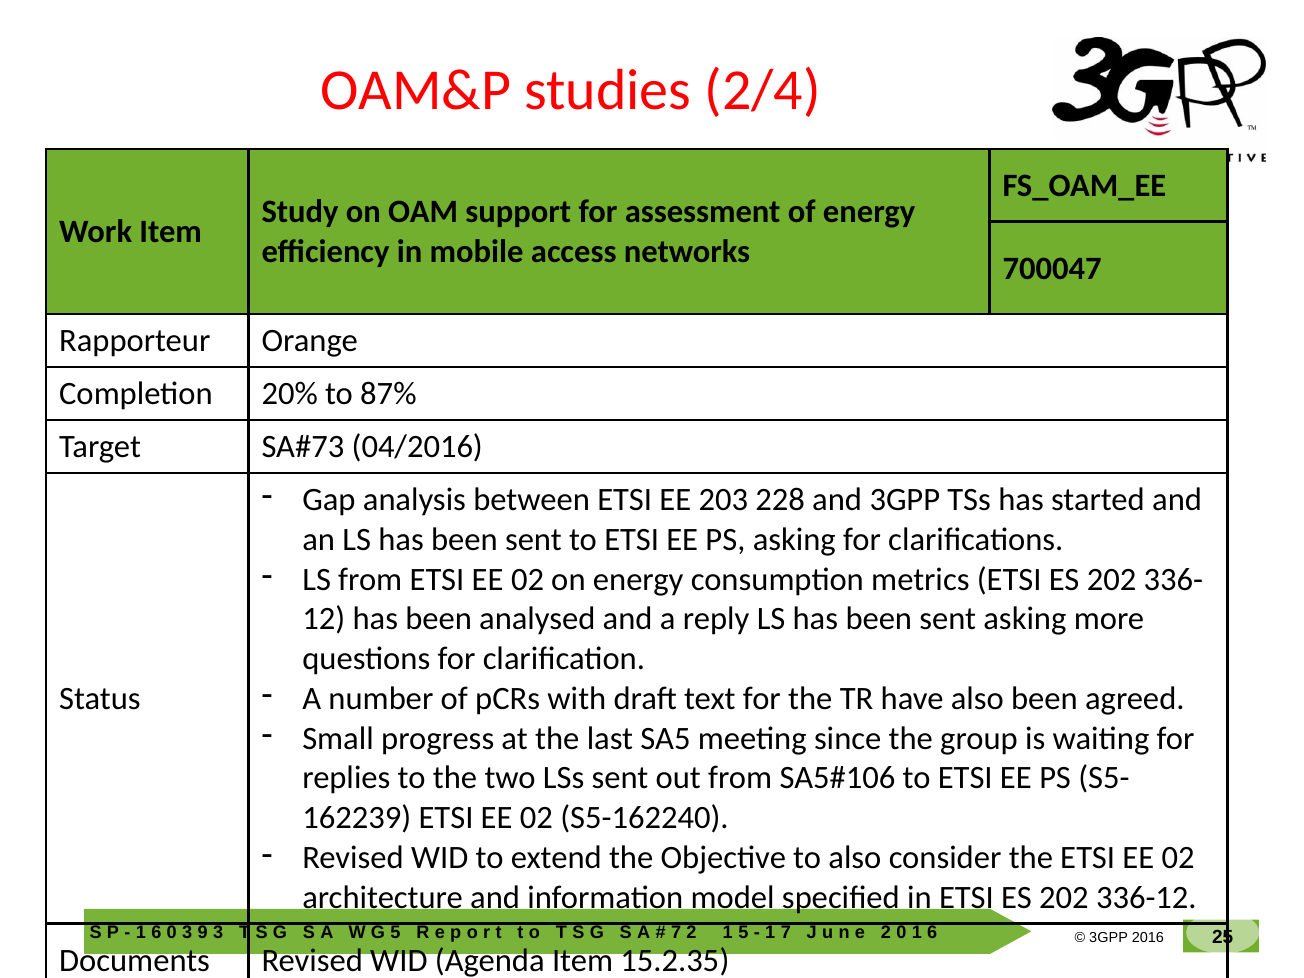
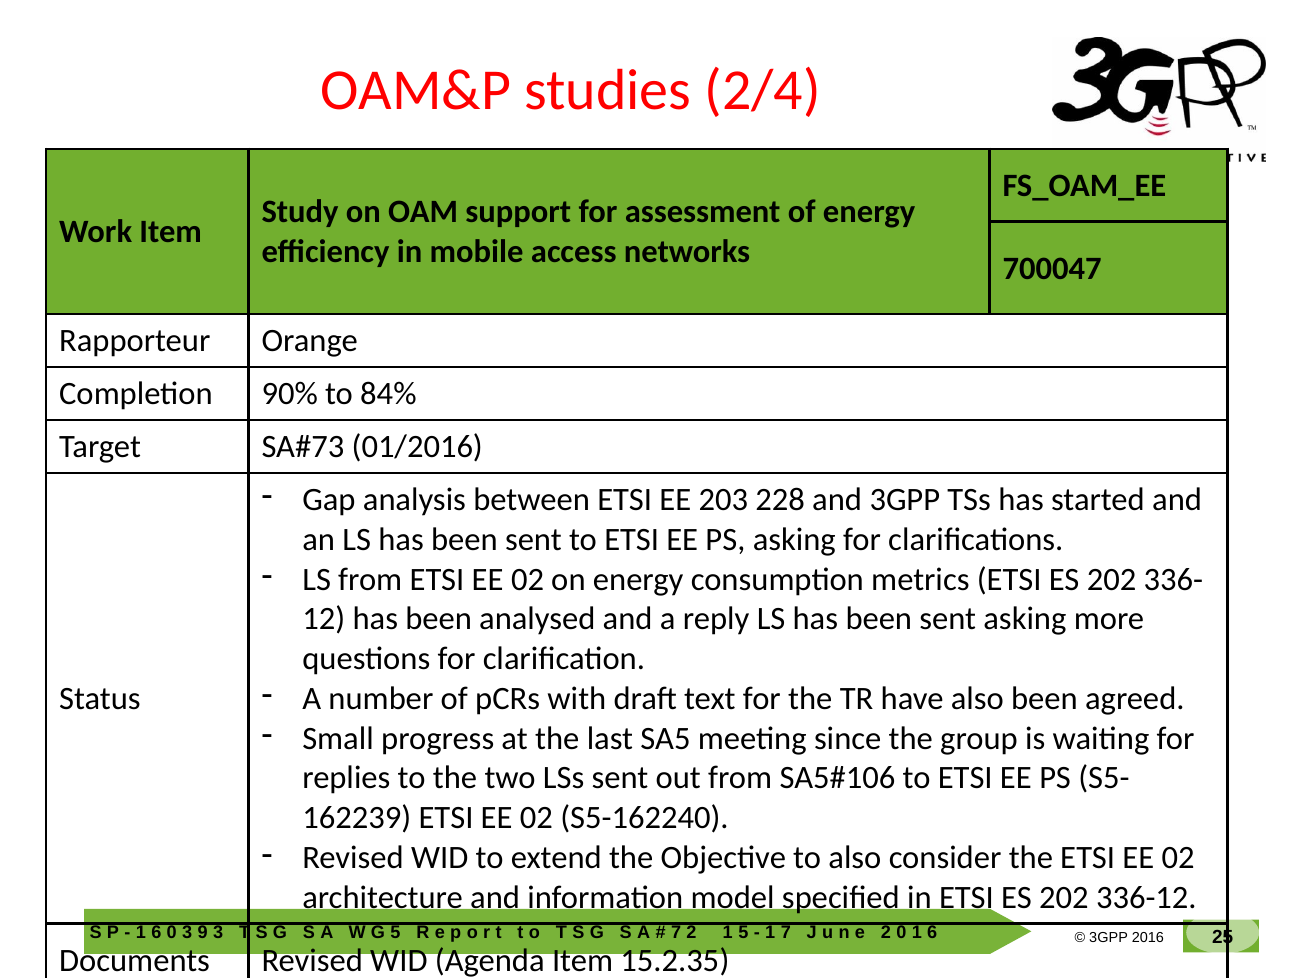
20%: 20% -> 90% (290, 394)
87%: 87% -> 84% (388, 394)
04/2016: 04/2016 -> 01/2016 (417, 447)
